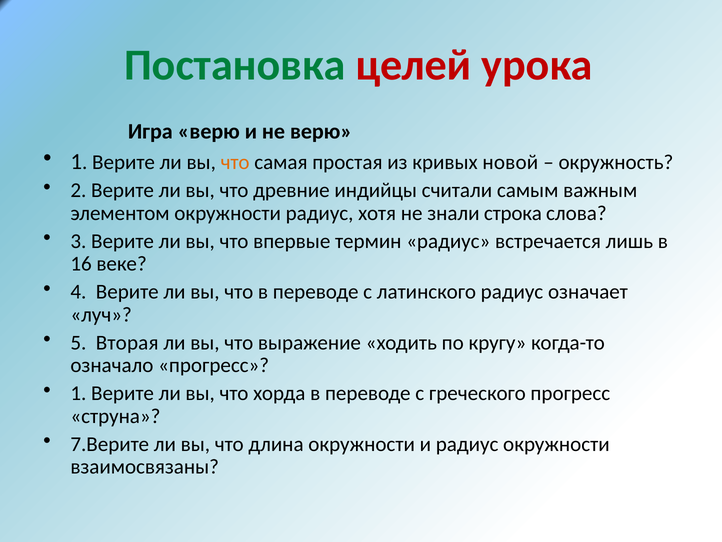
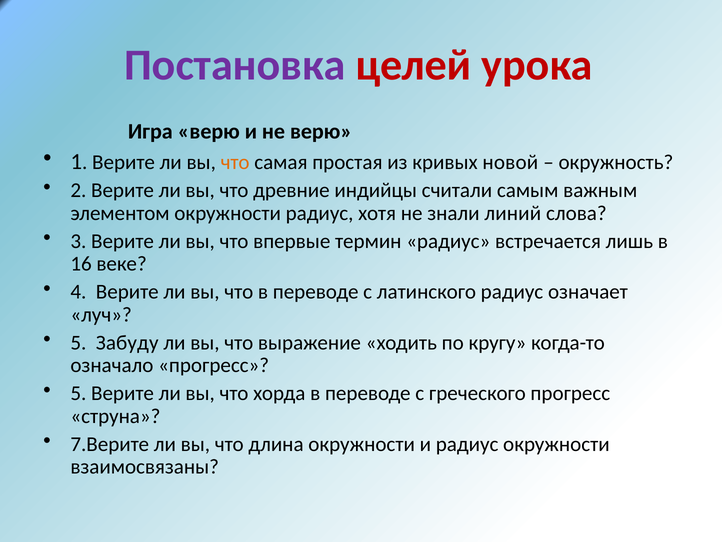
Постановка colour: green -> purple (235, 65)
строка: строка -> линий (513, 213)
Вторая: Вторая -> Забуду (127, 342)
1: 1 -> 5 (78, 393)
